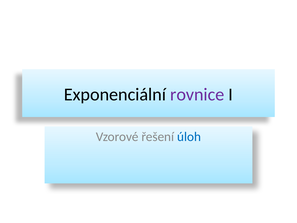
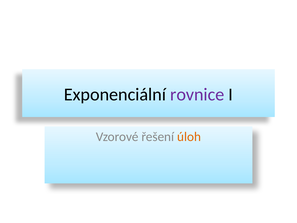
úloh colour: blue -> orange (189, 137)
